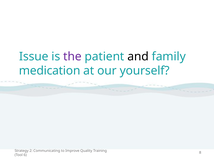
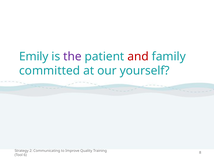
Issue: Issue -> Emily (34, 57)
and colour: black -> red (138, 57)
medication: medication -> committed (50, 71)
